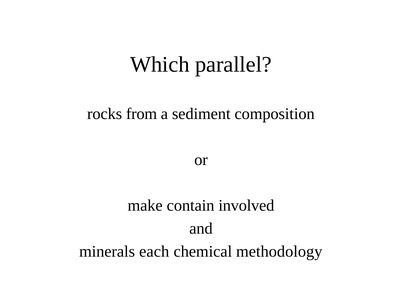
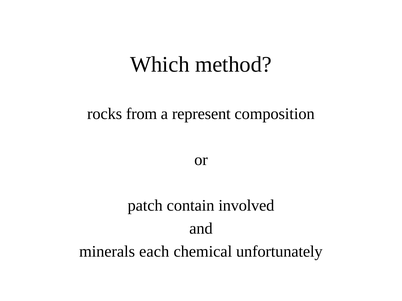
parallel: parallel -> method (233, 65)
sediment: sediment -> represent (201, 114)
make: make -> patch (145, 206)
methodology: methodology -> unfortunately (279, 252)
